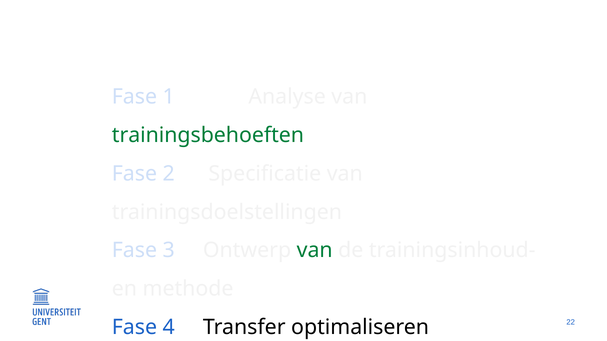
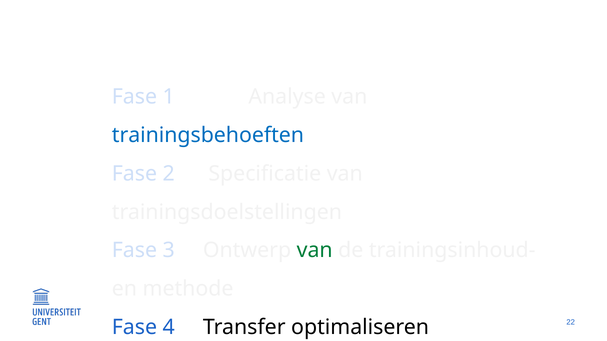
trainingsbehoeften colour: green -> blue (208, 135)
